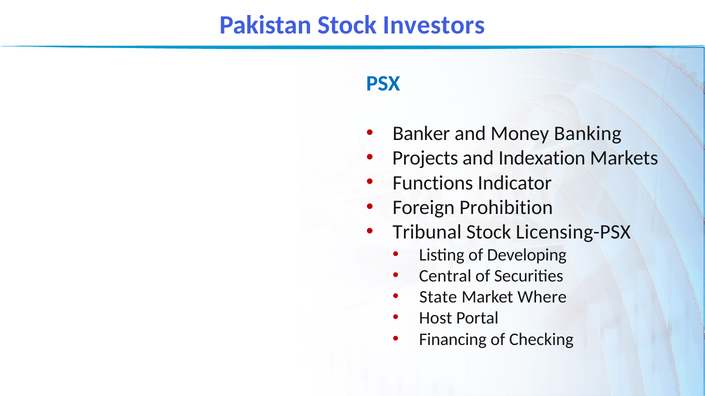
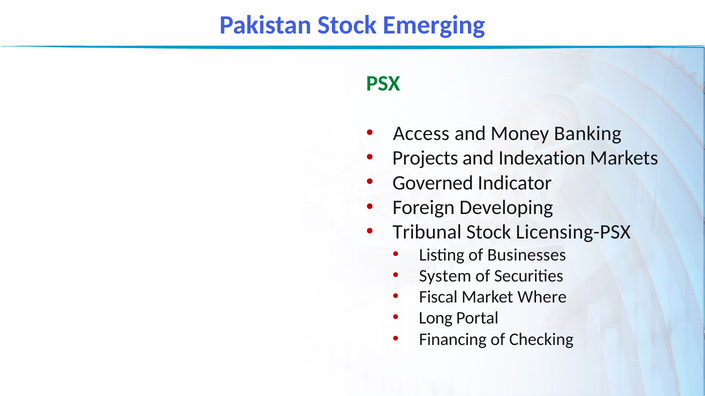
Investors: Investors -> Emerging (434, 25)
PSX colour: blue -> green (383, 83)
Banker: Banker -> Access (421, 134)
Functions: Functions -> Governed (433, 183)
Prohibition: Prohibition -> Developing (506, 208)
Developing: Developing -> Businesses (527, 255)
Central: Central -> System (445, 276)
State: State -> Fiscal (438, 297)
Host: Host -> Long (436, 319)
